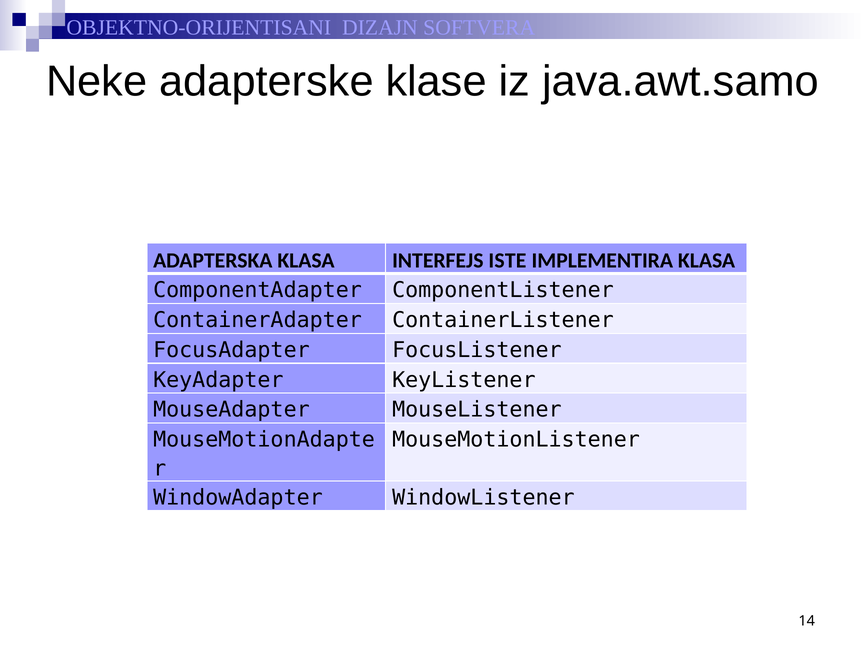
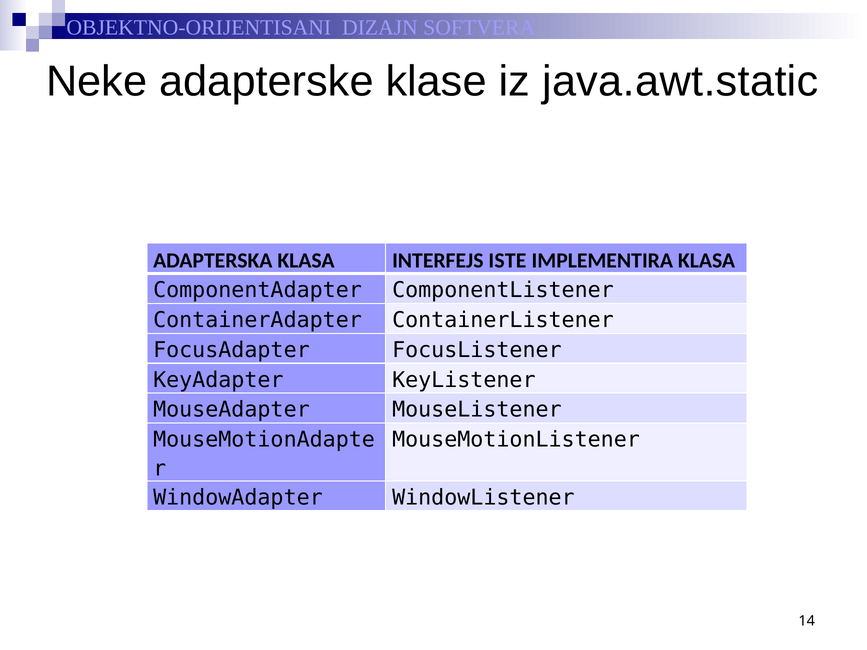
java.awt.samo: java.awt.samo -> java.awt.static (680, 81)
